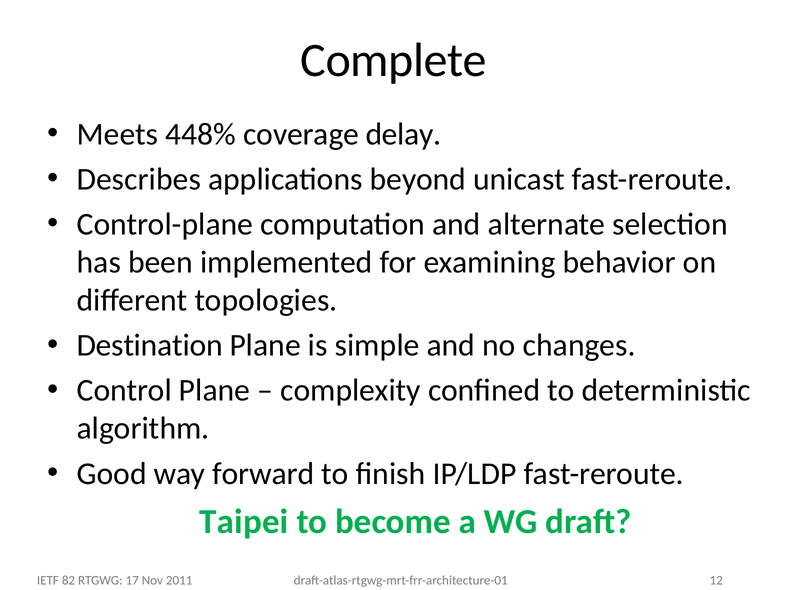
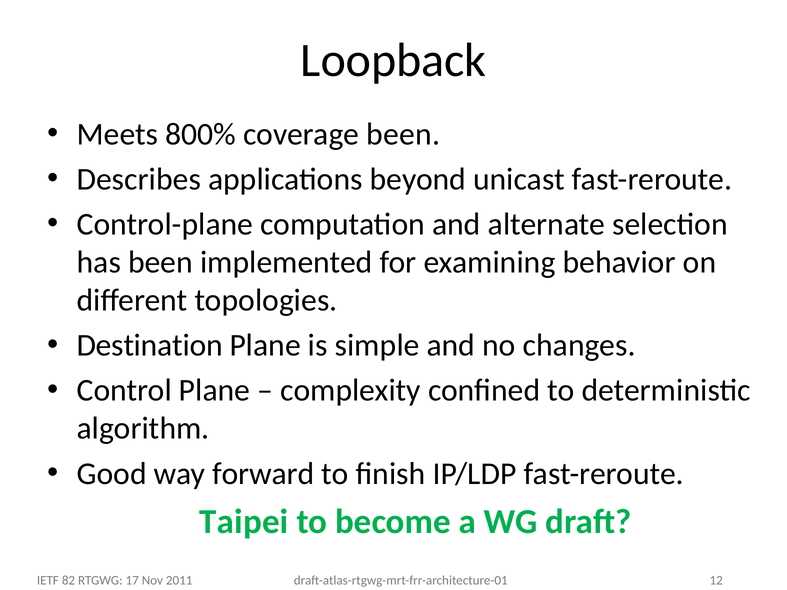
Complete: Complete -> Loopback (393, 60)
448%: 448% -> 800% (201, 134)
coverage delay: delay -> been (403, 134)
